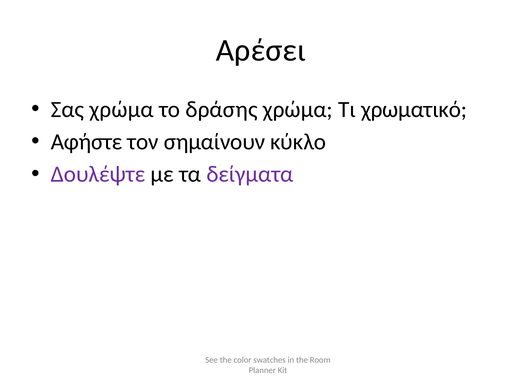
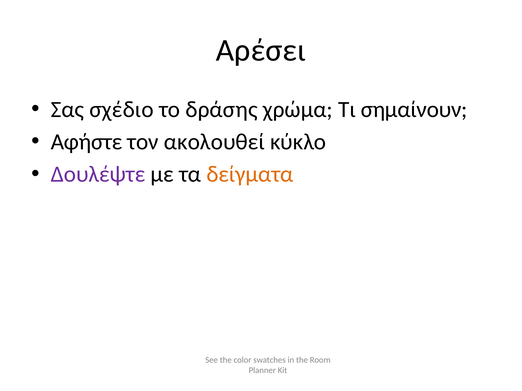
Σας χρώμα: χρώμα -> σχέδιο (122, 110)
χρωματικό: χρωματικό -> σημαίνουν (414, 110)
σημαίνουν: σημαίνουν -> ακολουθεί (214, 142)
δείγματα colour: purple -> orange (250, 174)
